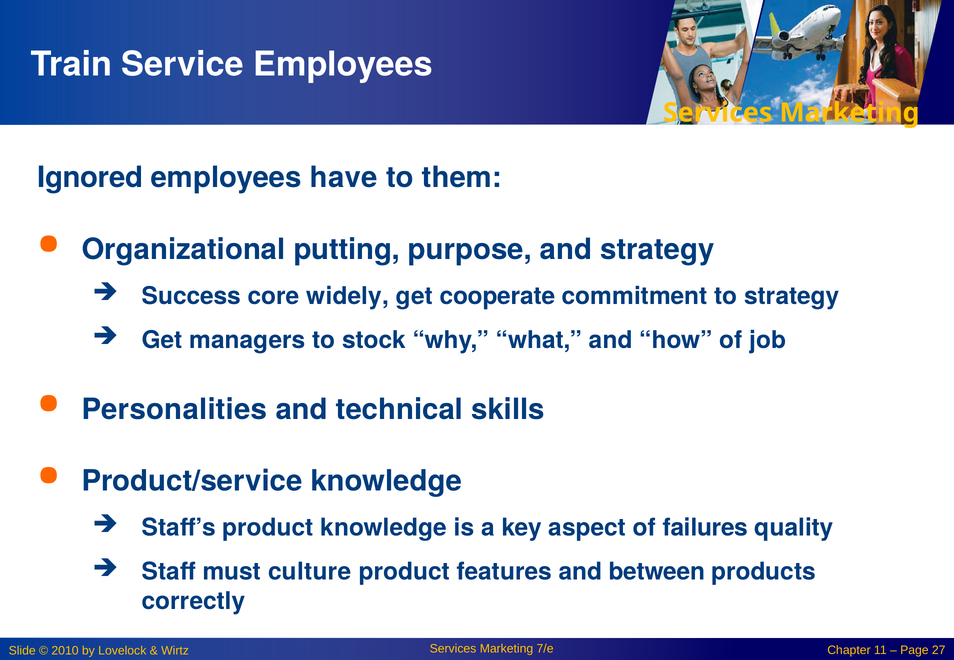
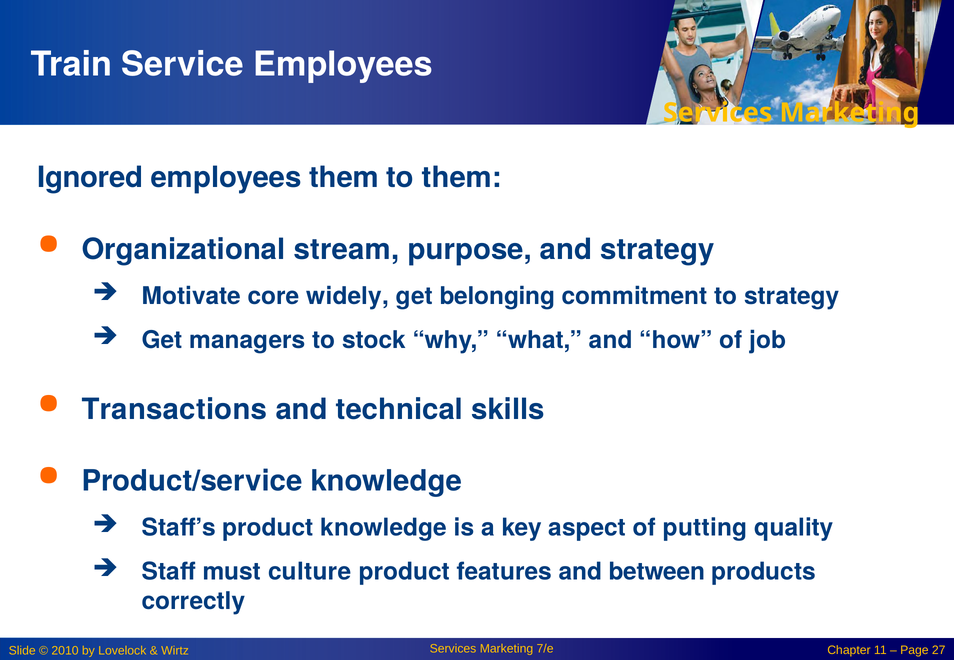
employees have: have -> them (344, 178)
putting: putting -> stream (347, 250)
Success: Success -> Motivate (191, 296)
cooperate: cooperate -> belonging (497, 296)
Personalities: Personalities -> Transactions (174, 410)
failures: failures -> putting (705, 528)
